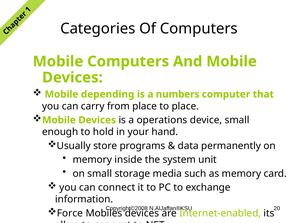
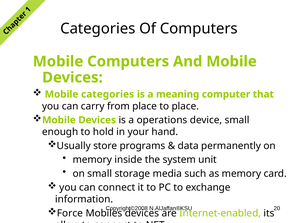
Mobile depending: depending -> categories (108, 94)
numbers: numbers -> meaning (178, 94)
